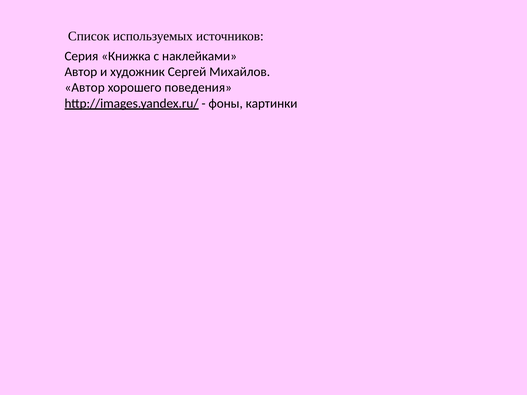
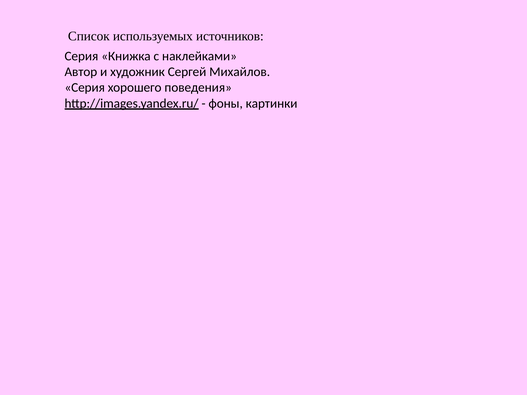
Автор: Автор -> Серия (85, 88)
